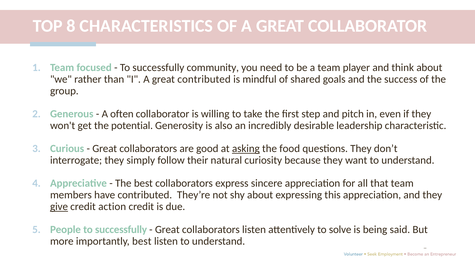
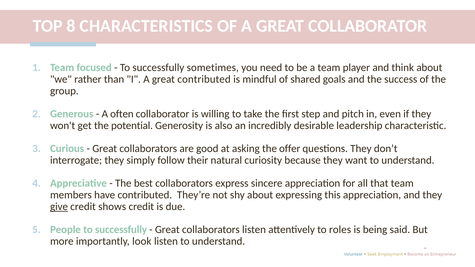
community: community -> sometimes (213, 68)
asking underline: present -> none (246, 149)
food: food -> offer (290, 149)
action: action -> shows (112, 207)
solve: solve -> roles (340, 230)
importantly best: best -> look (142, 241)
